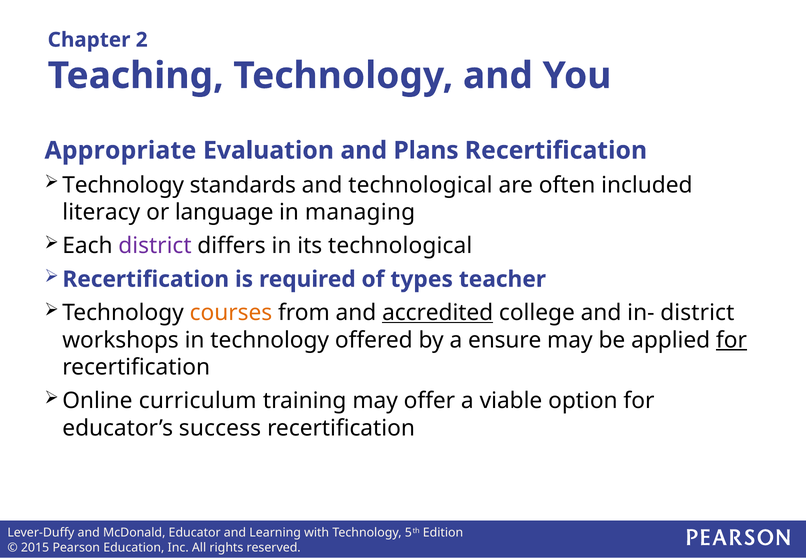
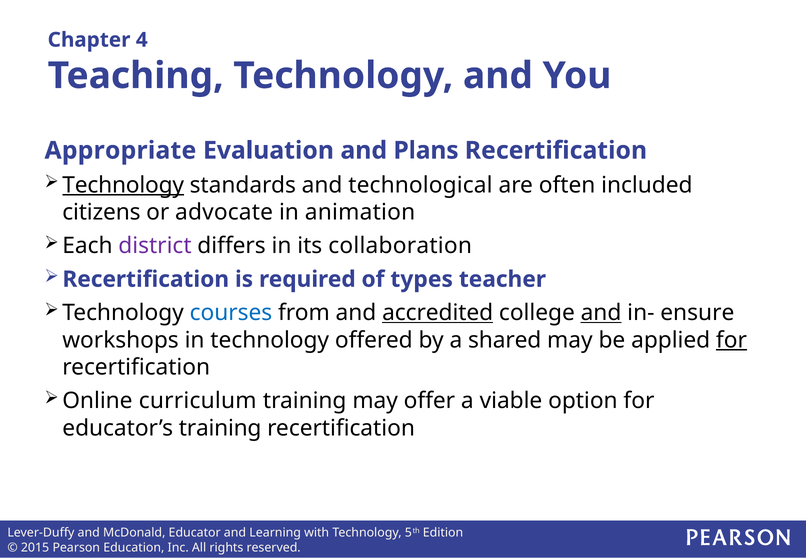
2: 2 -> 4 (142, 40)
Technology underline: none -> present (123, 185)
literacy: literacy -> citizens (101, 212)
language: language -> advocate (224, 212)
managing: managing -> animation (360, 212)
its technological: technological -> collaboration (400, 246)
courses colour: orange -> blue (231, 313)
and underline: none -> present (601, 313)
in- district: district -> ensure (697, 313)
ensure: ensure -> shared (505, 340)
educator’s success: success -> training (220, 428)
